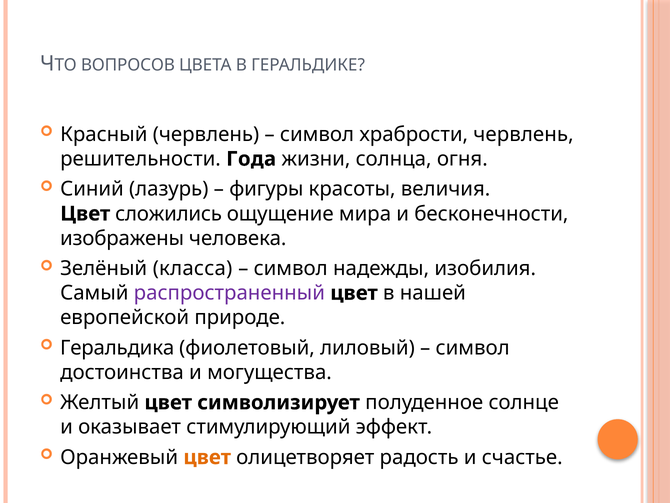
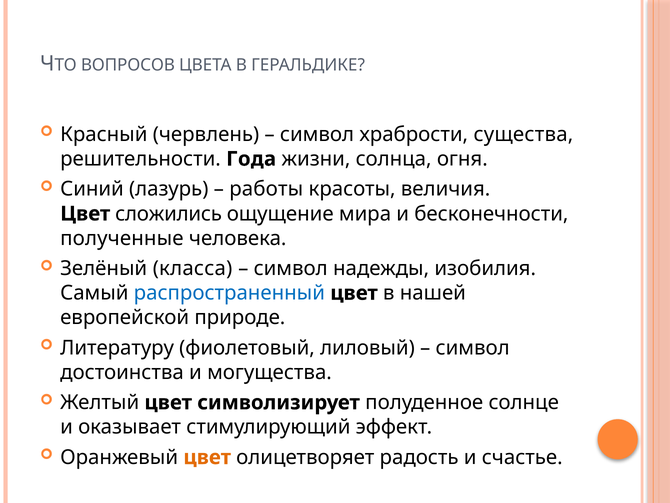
храбрости червлень: червлень -> существа (523, 134)
фигуры: фигуры -> работы (266, 189)
изображены: изображены -> полученные (122, 238)
распространенный colour: purple -> blue (229, 293)
Геральдика: Геральдика -> Литературу (117, 348)
